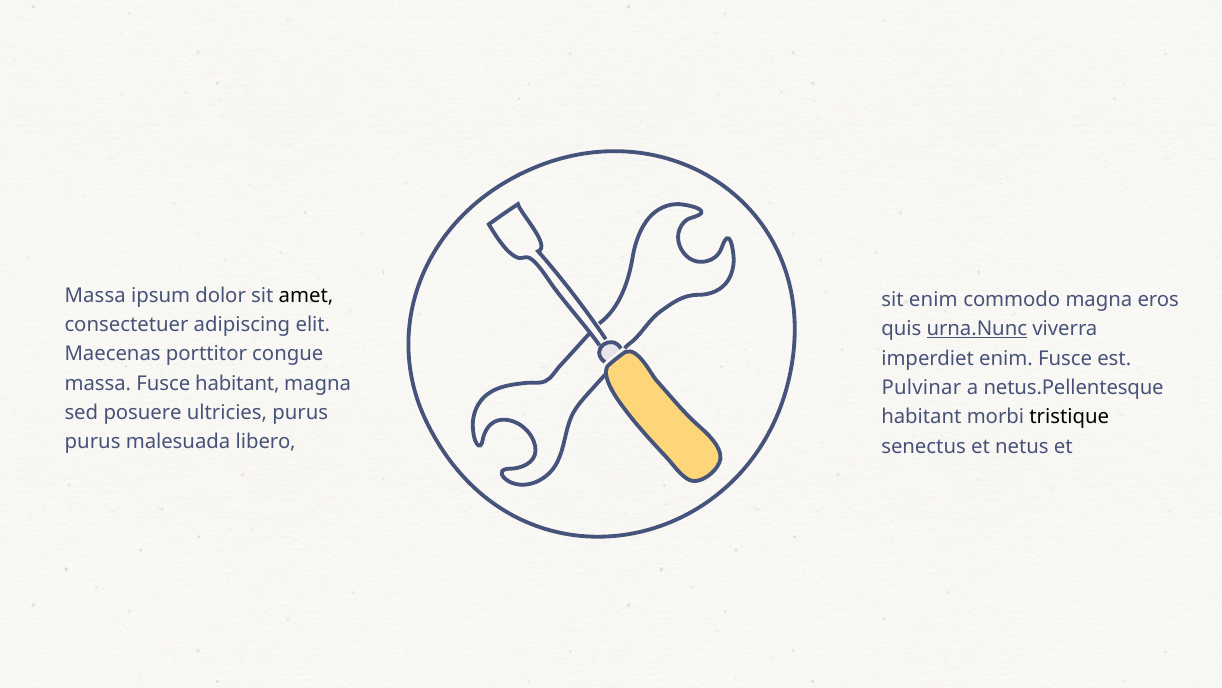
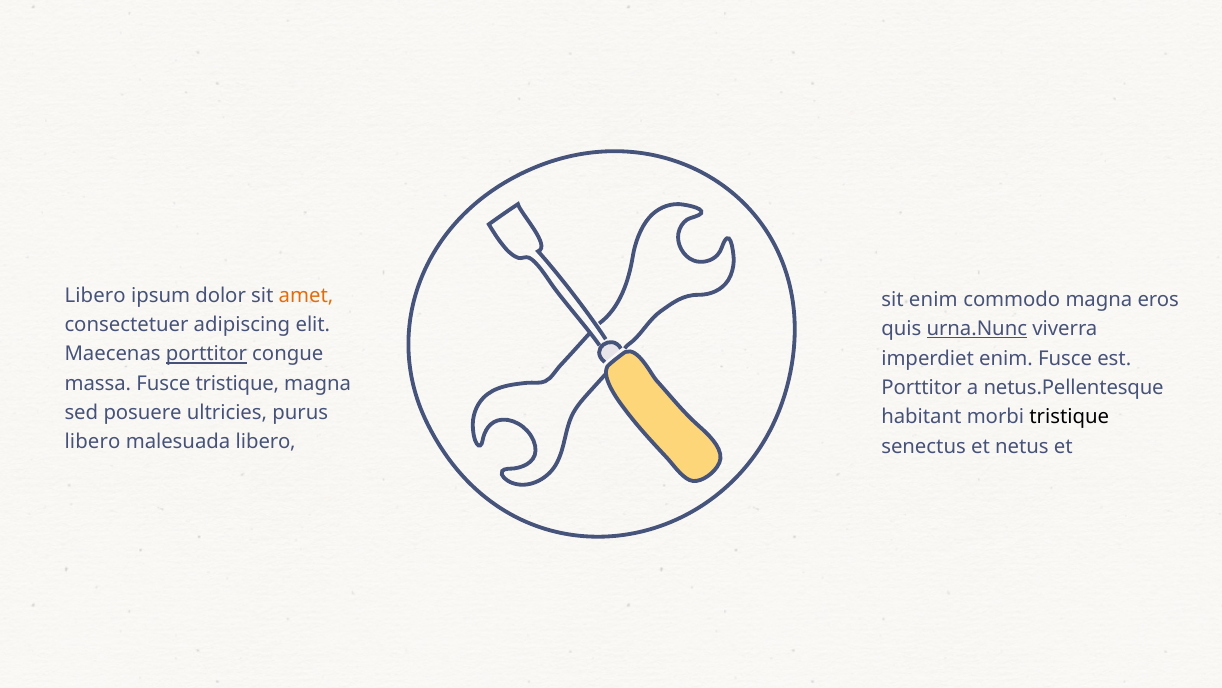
Massa: Massa -> Libero (95, 295)
amet colour: black -> orange (306, 295)
porttitor underline: none -> present (206, 354)
Fusce habitant: habitant -> tristique (237, 383)
Pulvinar: Pulvinar -> Porttitor (922, 387)
purus: purus -> libero (93, 442)
